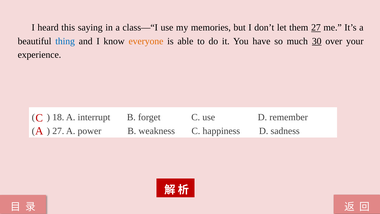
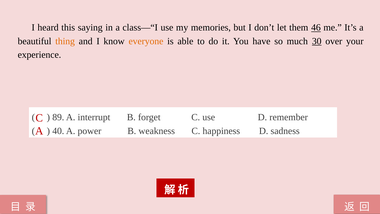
them 27: 27 -> 46 (316, 27)
thing colour: blue -> orange (65, 41)
18: 18 -> 89 (58, 117)
27: 27 -> 40 (58, 131)
